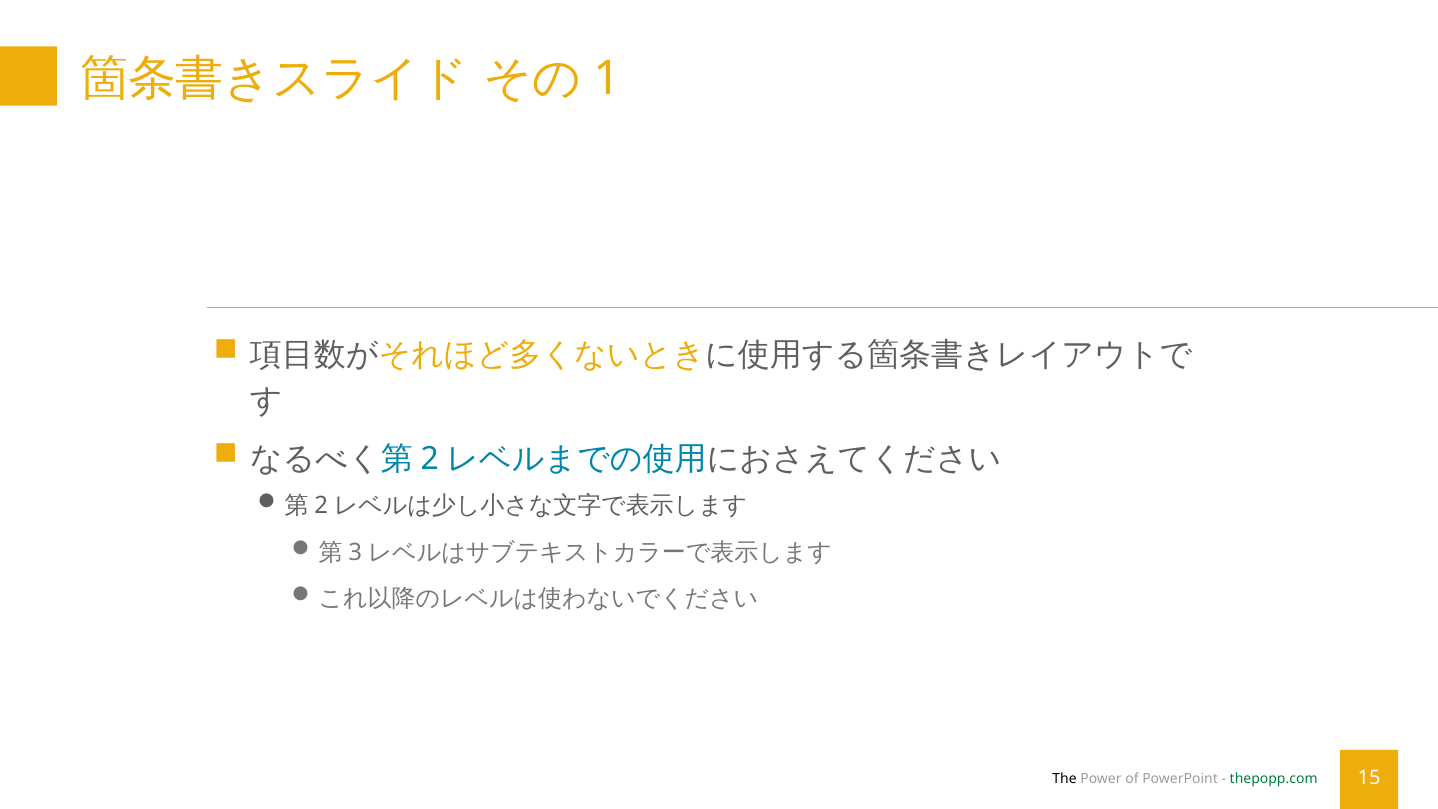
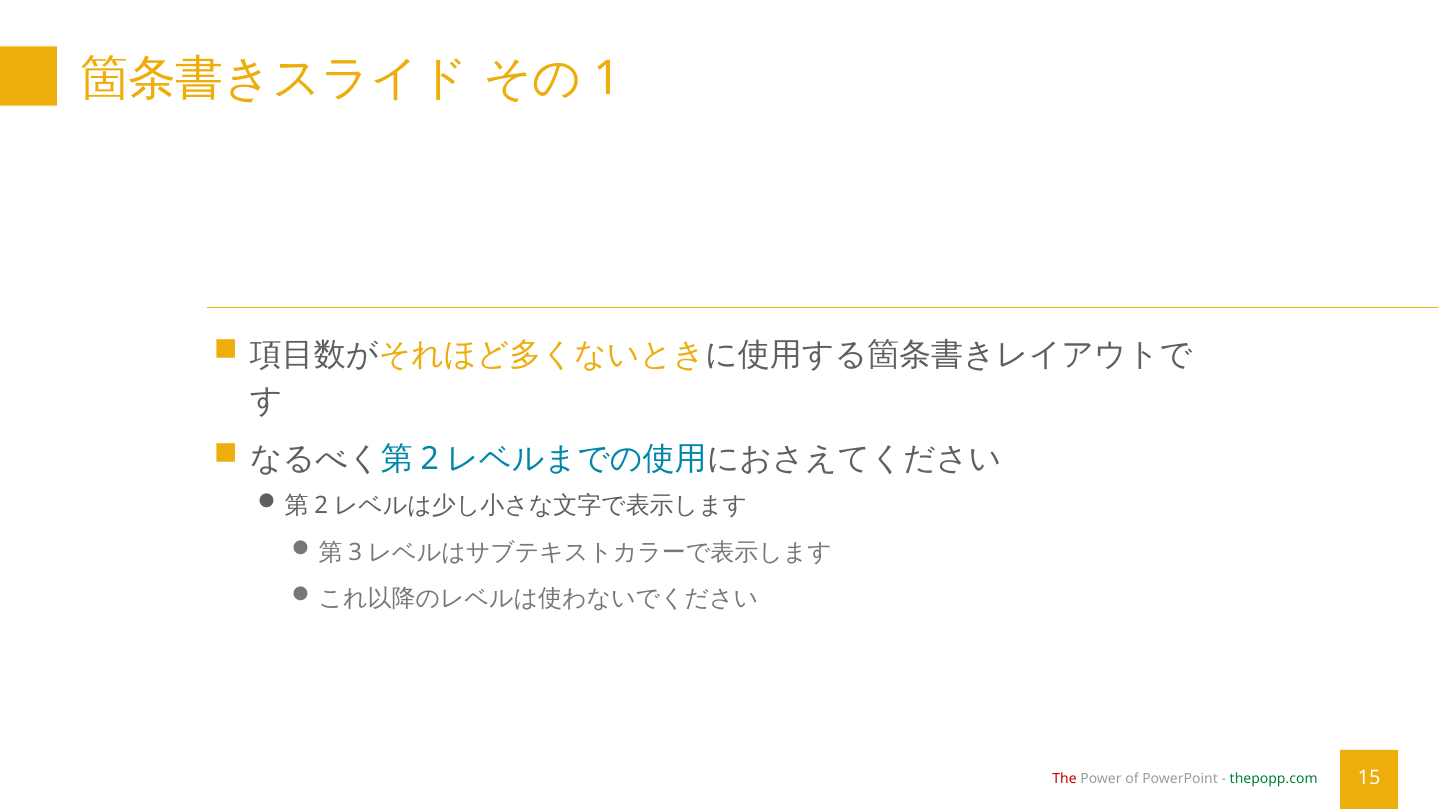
The colour: black -> red (1065, 779)
